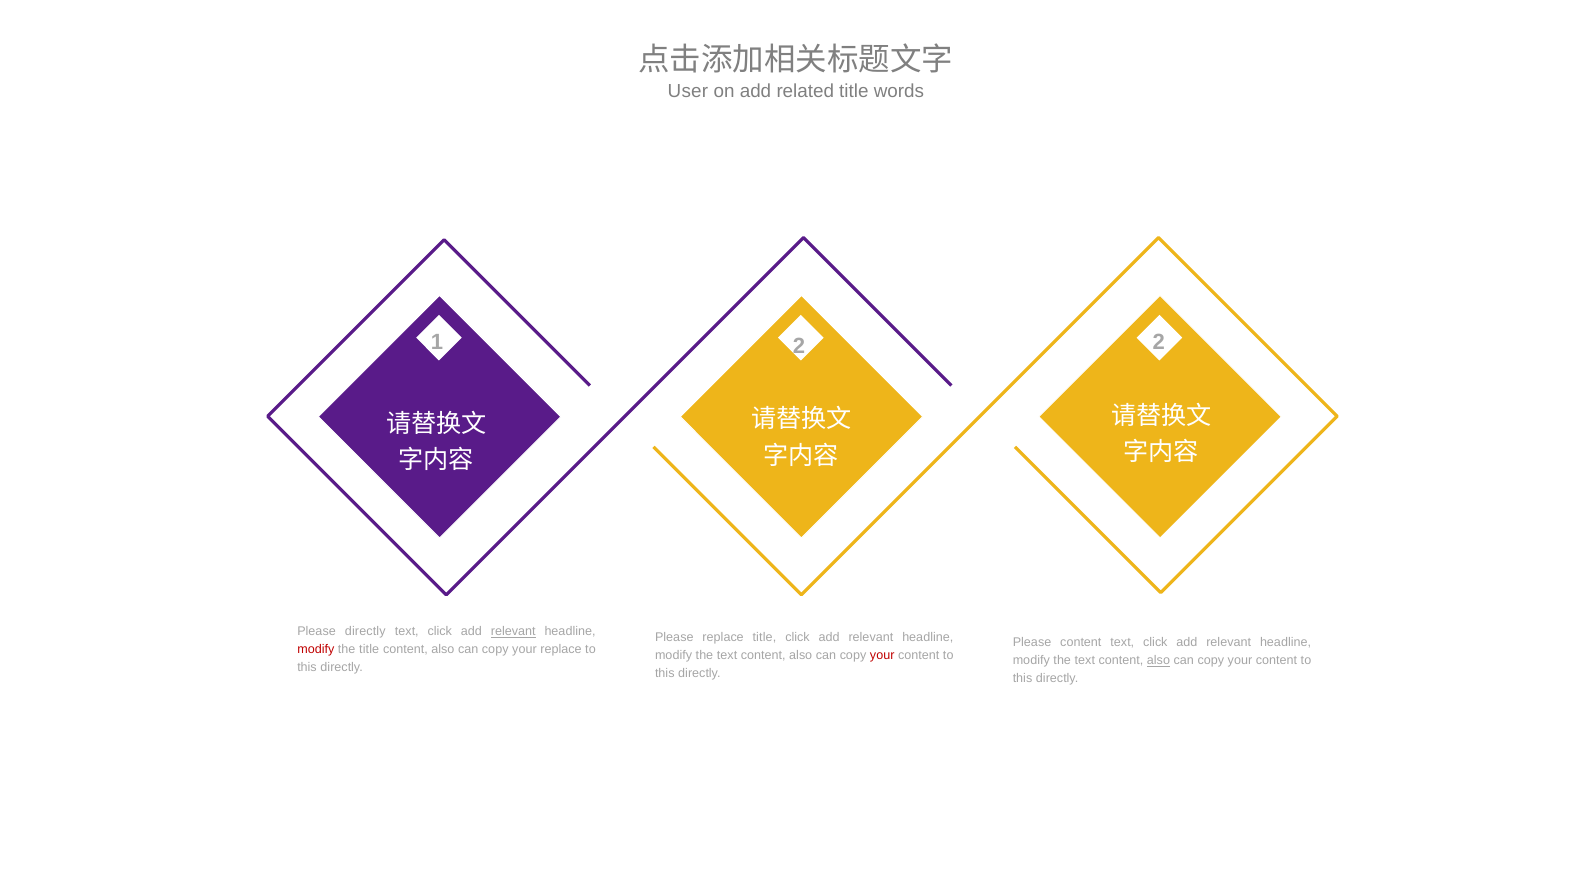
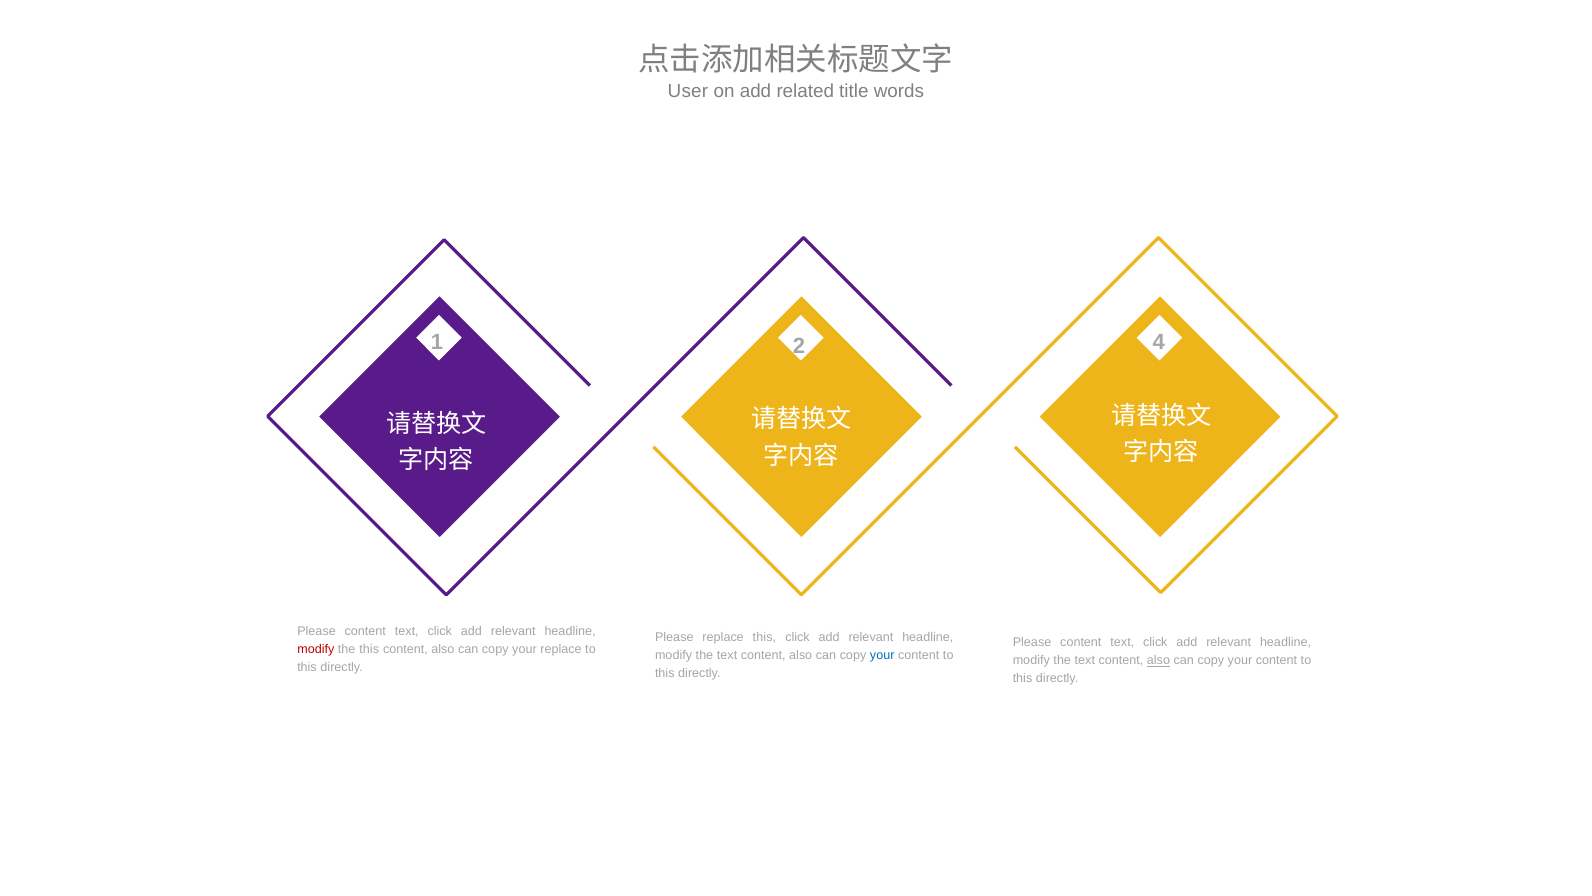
2 2: 2 -> 4 (1159, 342)
directly: directly -> content (365, 631)
relevant underline: present -> none (513, 631)
replace title: title -> this (764, 637)
the title: title -> this (369, 649)
your colour: red -> blue (882, 655)
